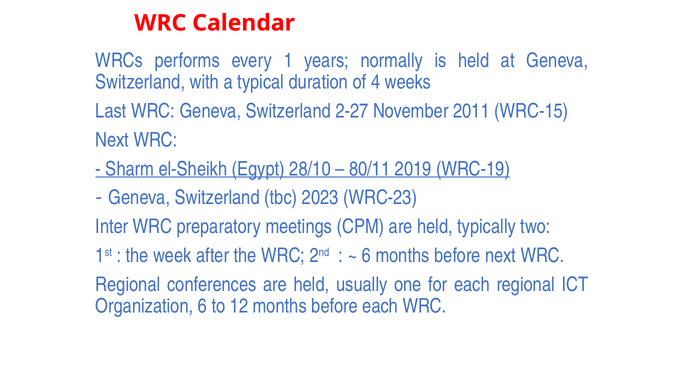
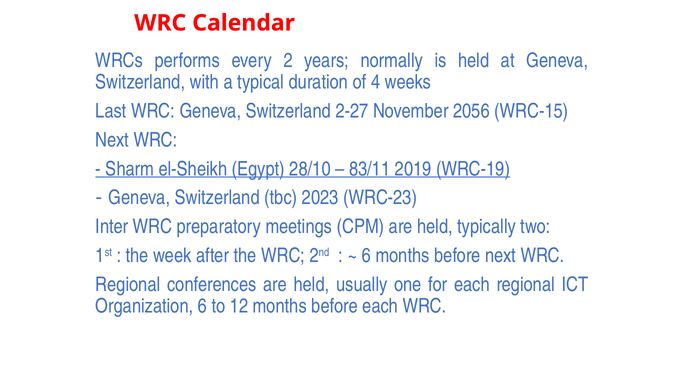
1: 1 -> 2 (288, 61)
2011: 2011 -> 2056 (471, 111)
80/11: 80/11 -> 83/11 (370, 169)
